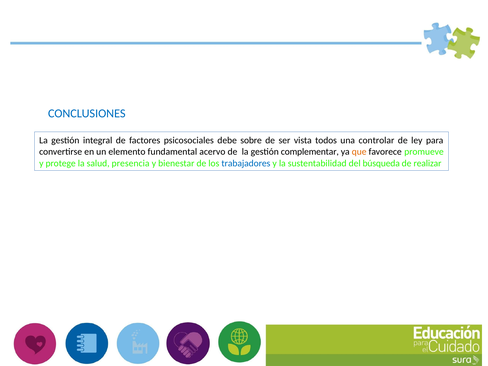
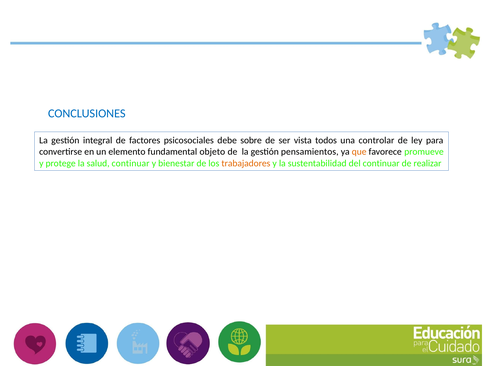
acervo: acervo -> objeto (212, 152)
complementar: complementar -> pensamientos (310, 152)
salud presencia: presencia -> continuar (131, 163)
trabajadores colour: blue -> orange (246, 163)
del búsqueda: búsqueda -> continuar (381, 163)
